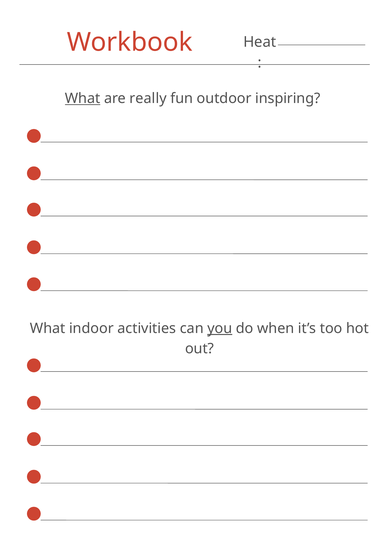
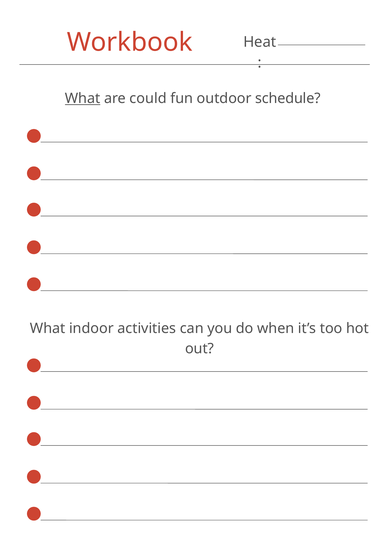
really: really -> could (148, 98)
inspiring: inspiring -> schedule (288, 98)
you underline: present -> none (220, 328)
